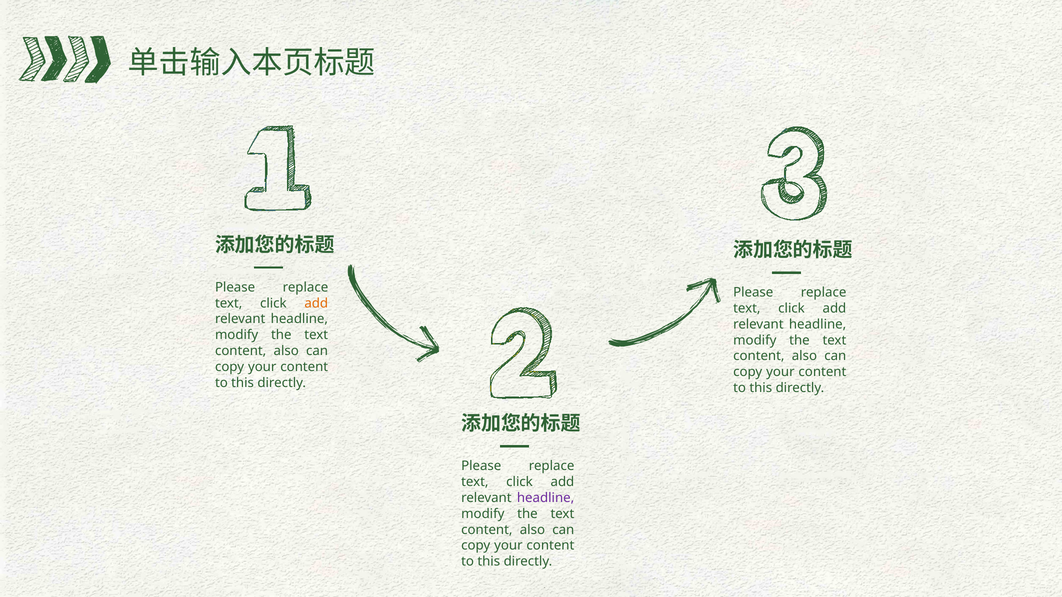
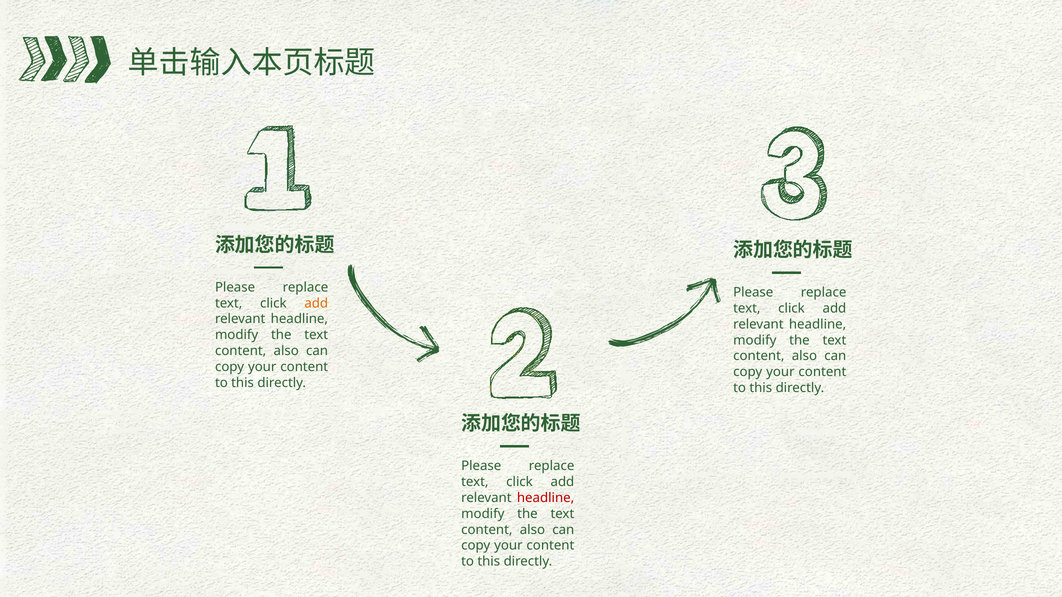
headline colour: purple -> red (546, 498)
